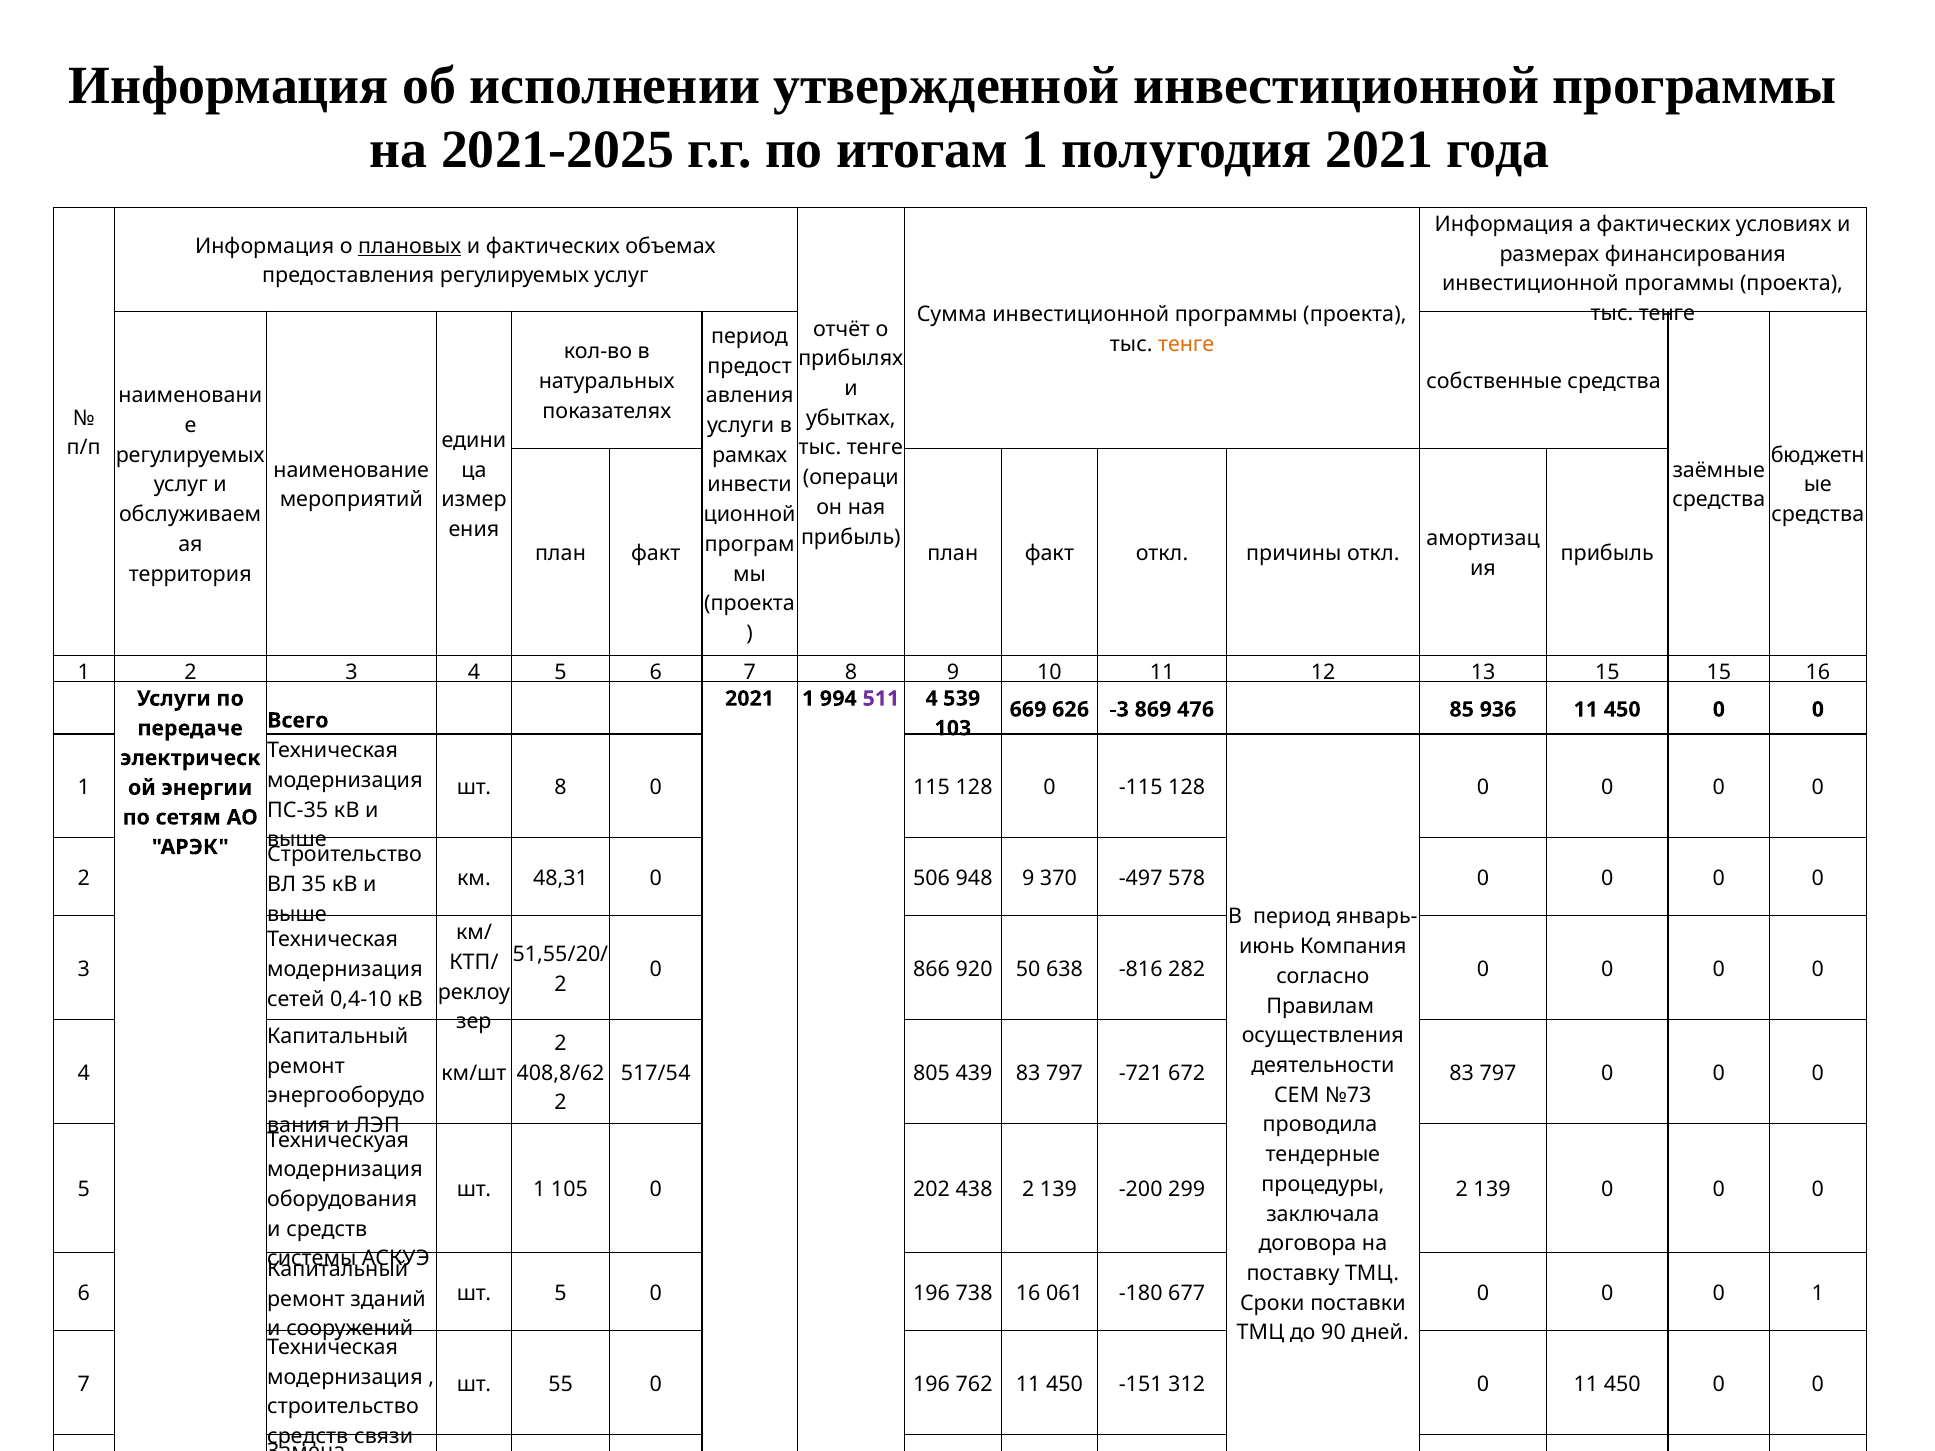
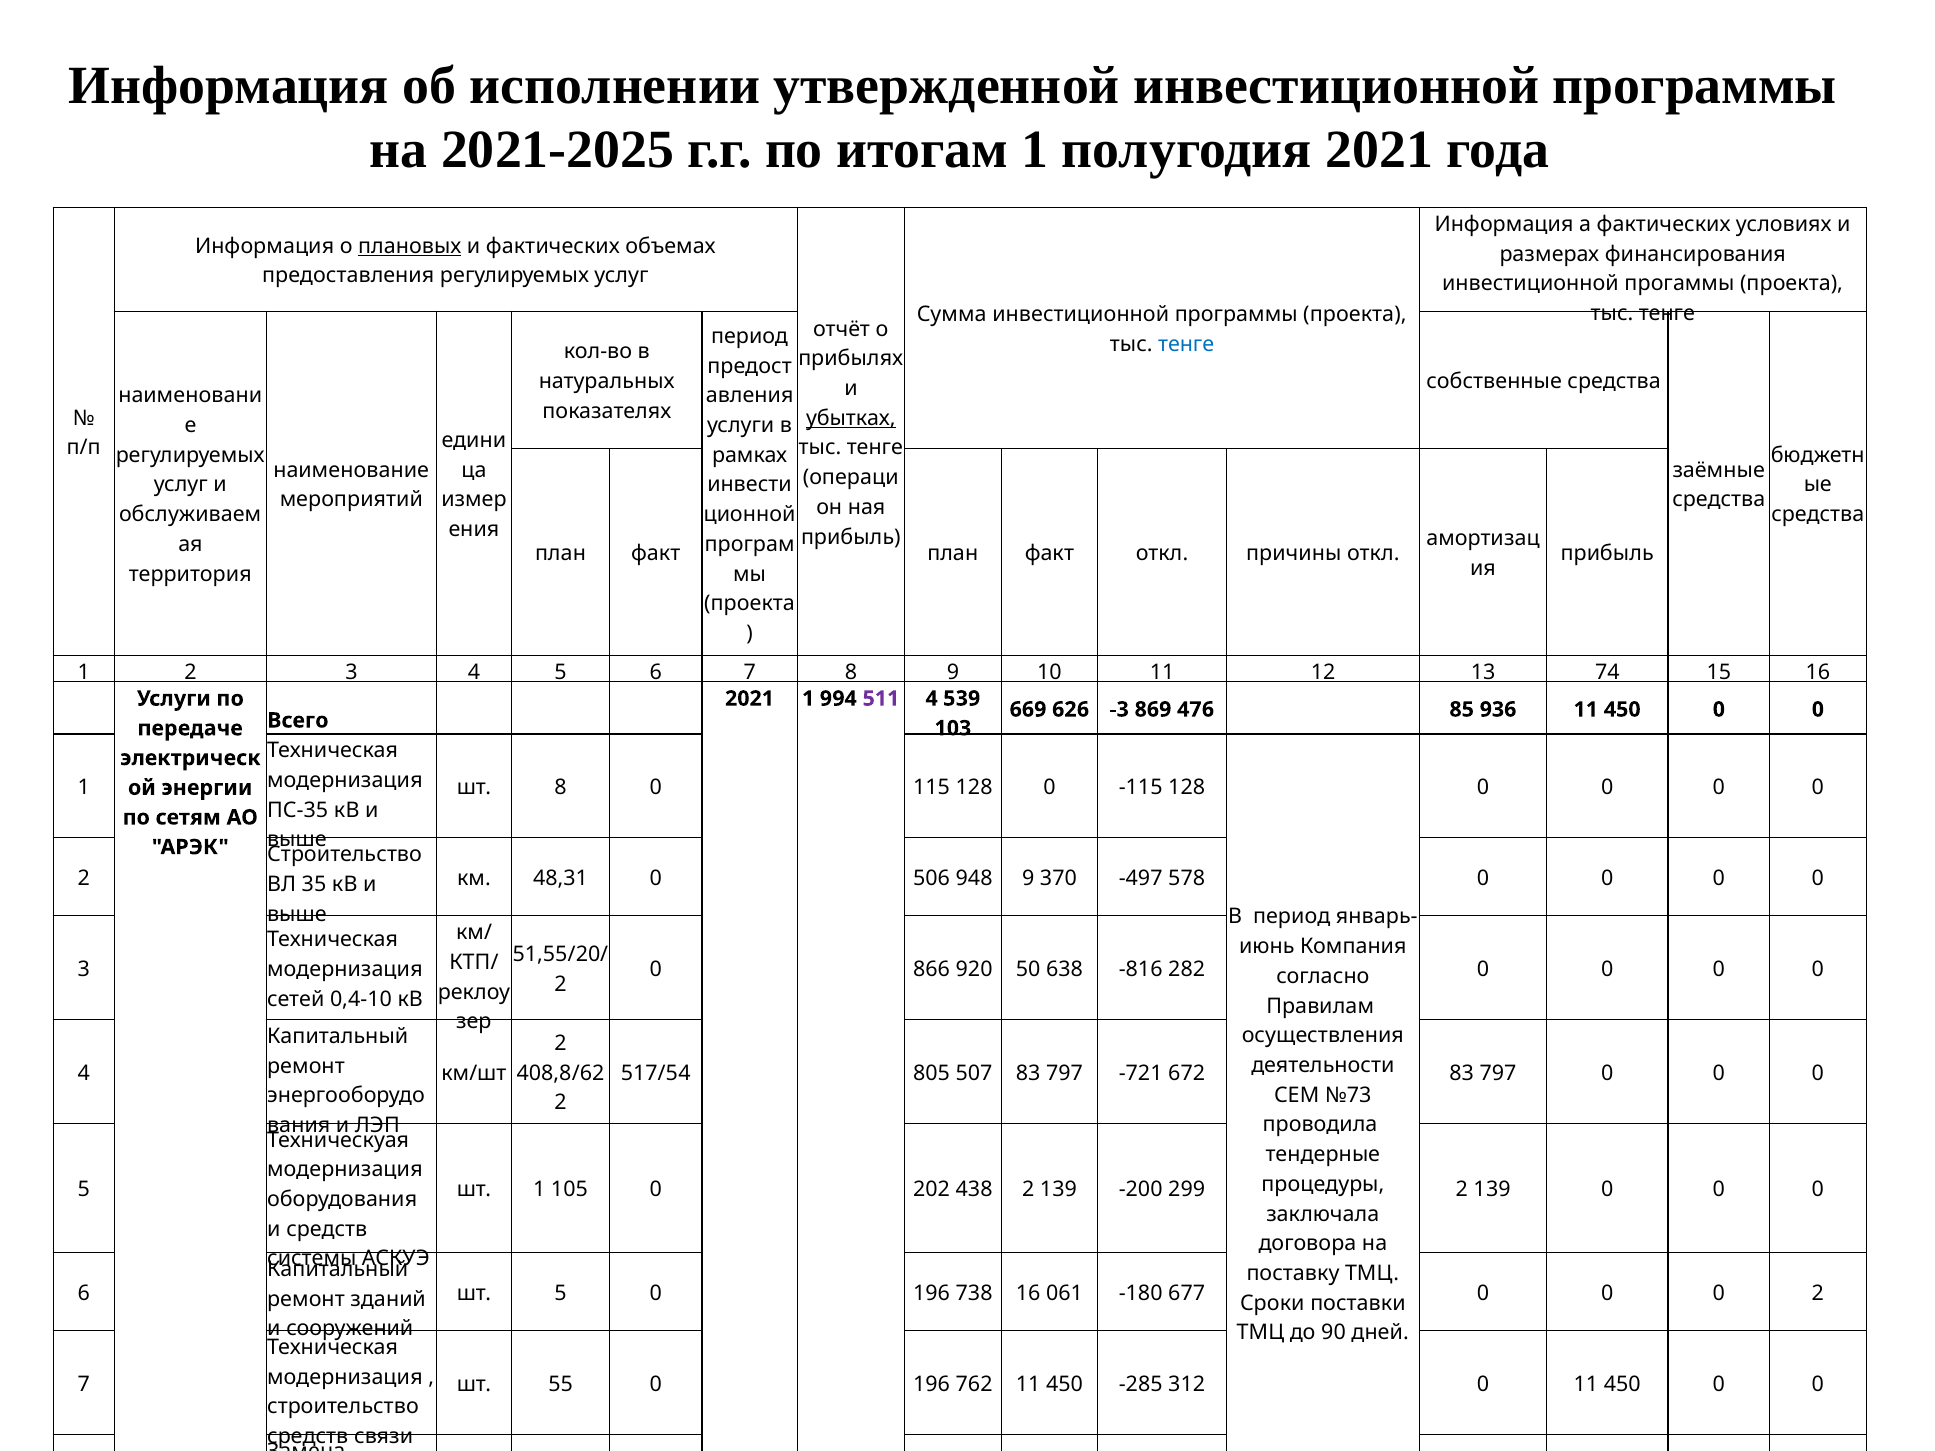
тенге colour: orange -> blue (1186, 345)
убытках underline: none -> present (851, 418)
13 15: 15 -> 74 (1607, 672)
439: 439 -> 507 (974, 1073)
1: 1 -> 2 (1818, 1294)
-151: -151 -> -285 (1141, 1384)
